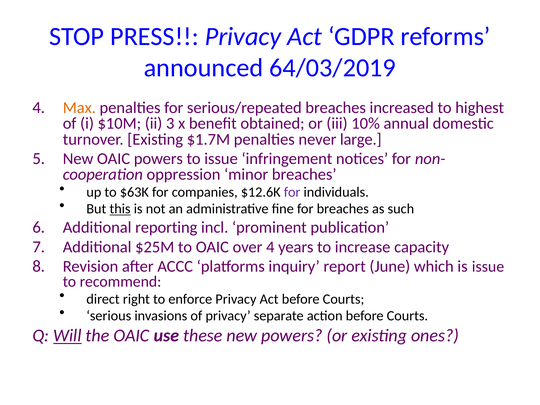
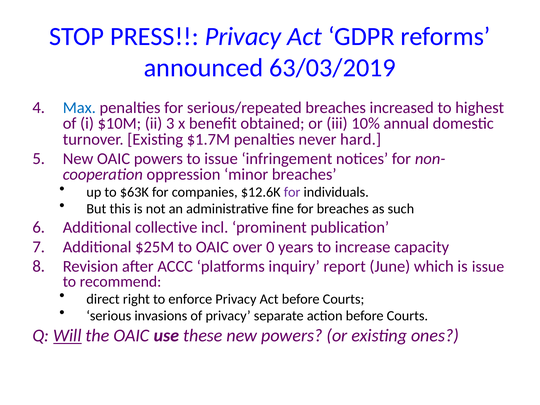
64/03/2019: 64/03/2019 -> 63/03/2019 (333, 68)
Max colour: orange -> blue (79, 108)
large: large -> hard (361, 139)
this underline: present -> none (120, 209)
reporting: reporting -> collective (166, 228)
over 4: 4 -> 0 (270, 247)
